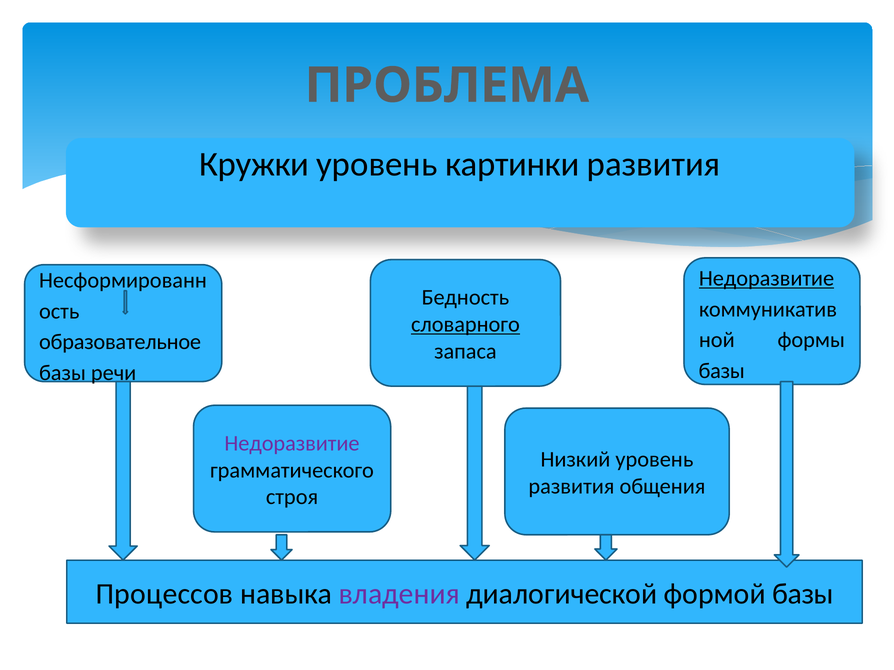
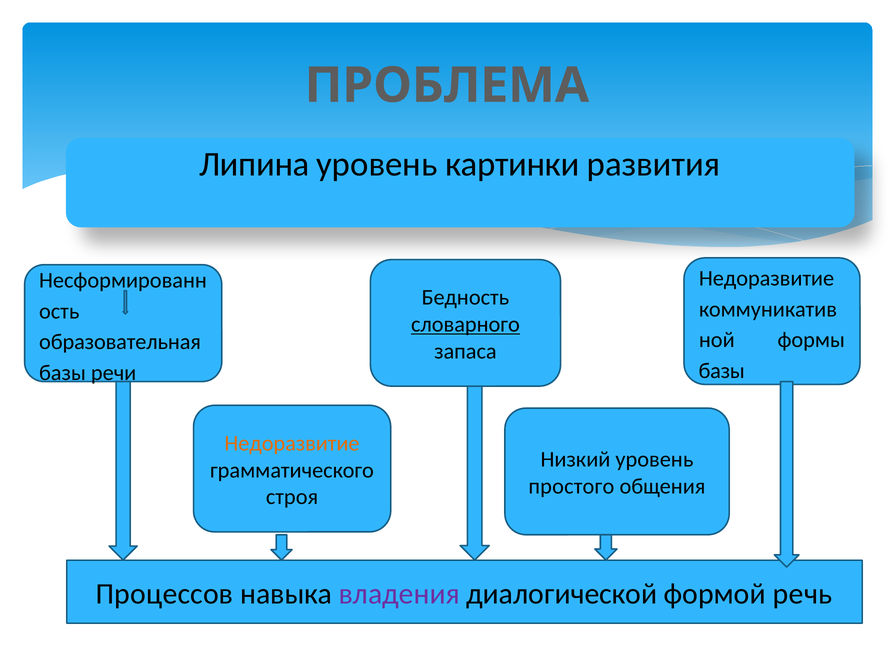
Кружки: Кружки -> Липина (254, 164)
Недоразвитие underline: present -> none (767, 279)
образовательное: образовательное -> образовательная (120, 342)
Недоразвитие colour: purple -> orange (292, 444)
развития: развития -> простого (571, 487)
формой базы: базы -> речь (803, 594)
